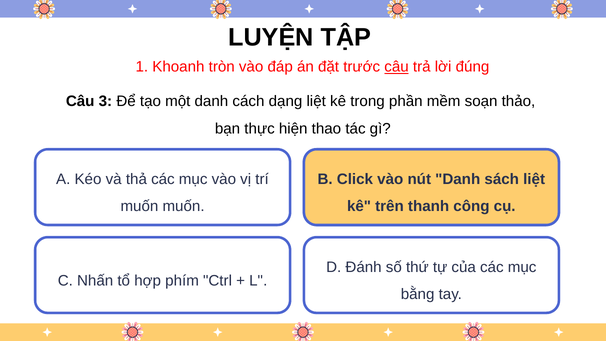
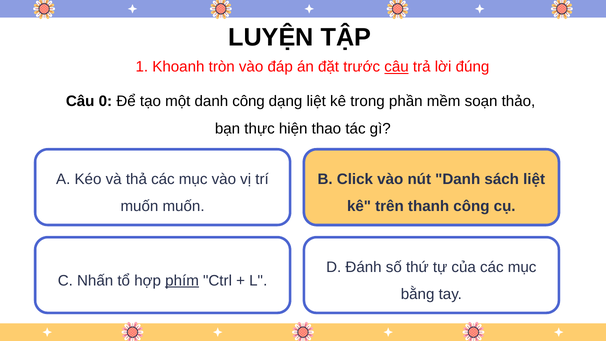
3: 3 -> 0 (105, 101)
danh cách: cách -> công (249, 101)
phím underline: none -> present (182, 281)
